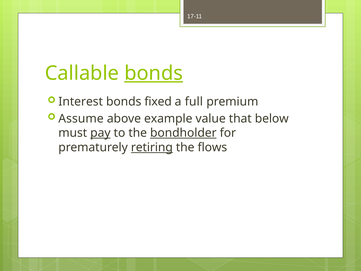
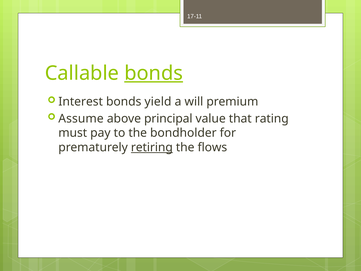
fixed: fixed -> yield (158, 102)
full: full -> will (194, 102)
example: example -> principal (168, 118)
below: below -> rating (272, 118)
pay underline: present -> none (100, 133)
bondholder underline: present -> none (183, 133)
